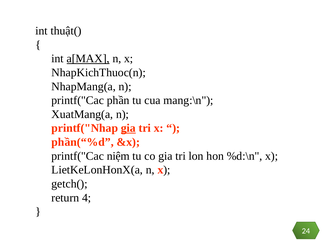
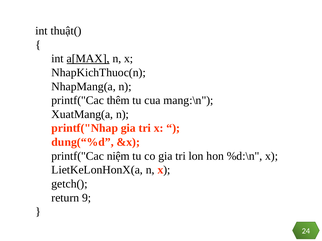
phần: phần -> thêm (118, 101)
gia underline: present -> none (128, 128)
phần(“%d: phần(“%d -> dung(“%d (83, 142)
4: 4 -> 9 (87, 198)
